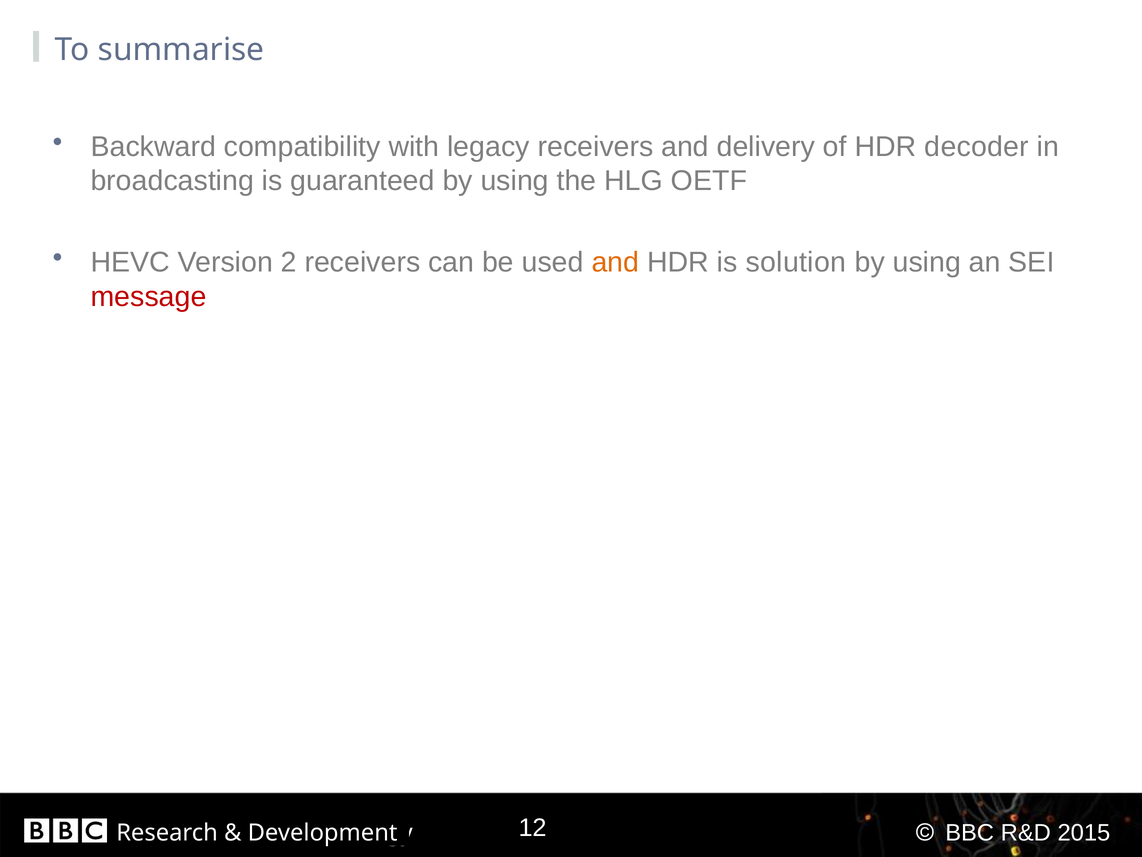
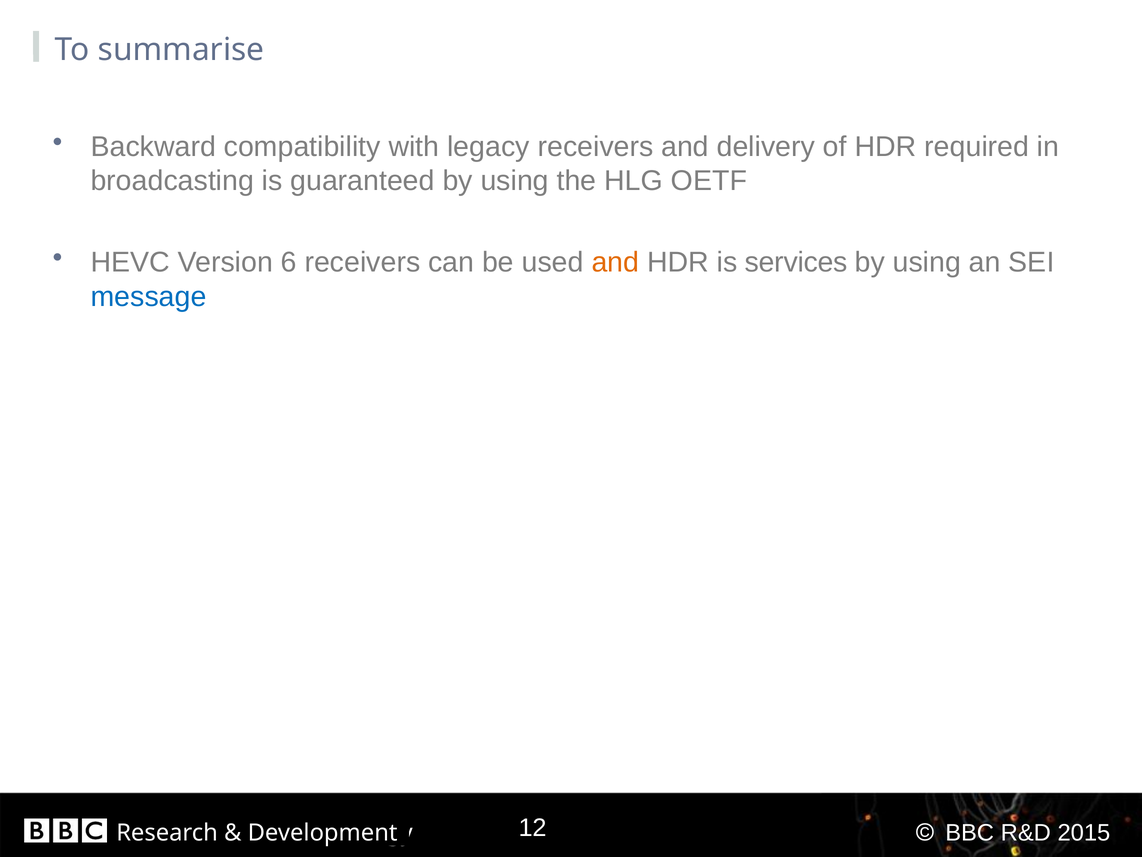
decoder: decoder -> required (977, 147)
2: 2 -> 6 (289, 262)
solution: solution -> services (796, 262)
message colour: red -> blue (149, 296)
